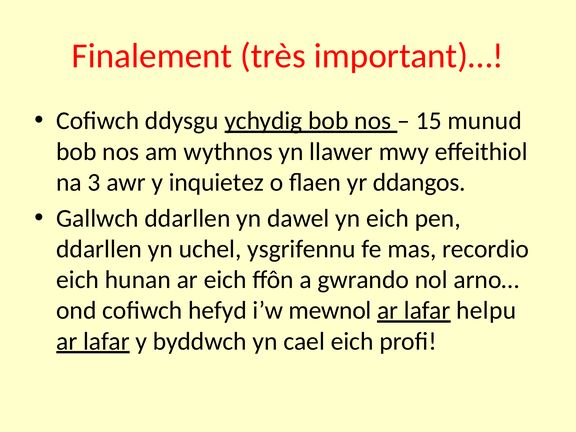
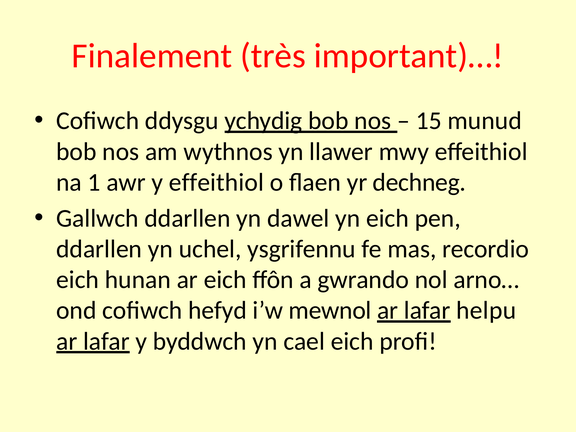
3: 3 -> 1 (94, 182)
y inquietez: inquietez -> effeithiol (216, 182)
ddangos: ddangos -> dechneg (419, 182)
